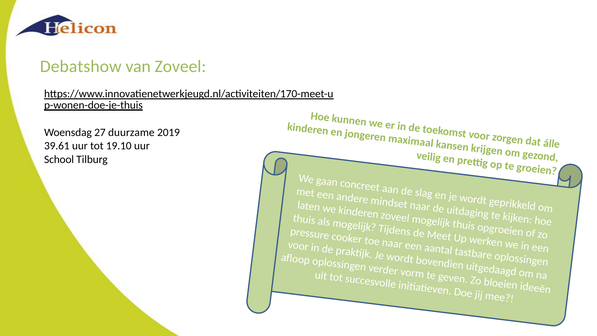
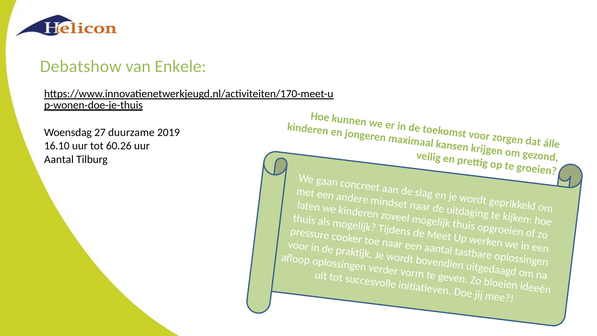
van Zoveel: Zoveel -> Enkele (180, 66)
39.61: 39.61 -> 16.10 (57, 146)
19.10: 19.10 -> 60.26 (119, 146)
School: School -> Aantal (59, 159)
